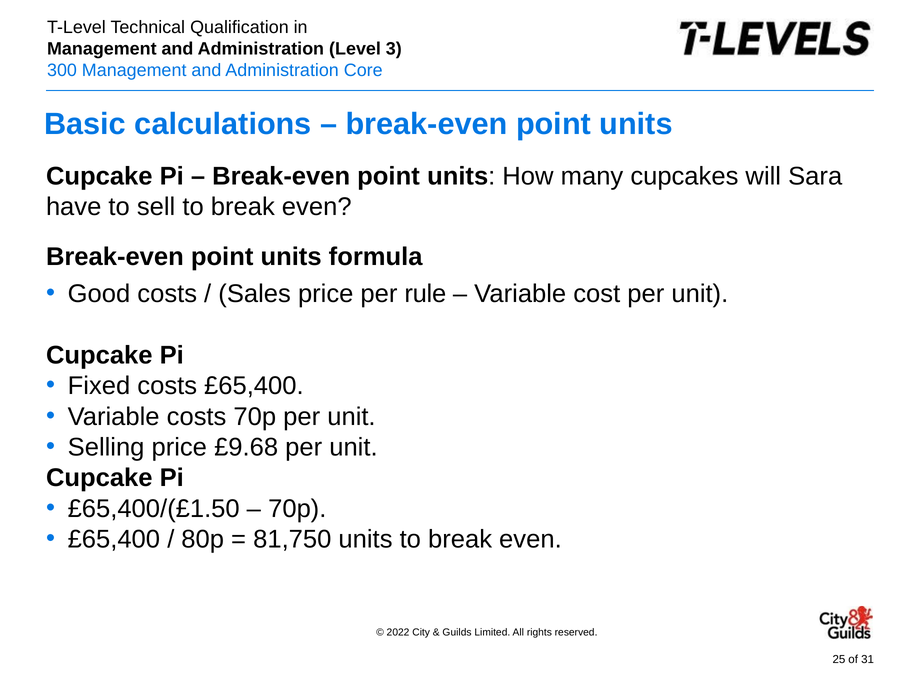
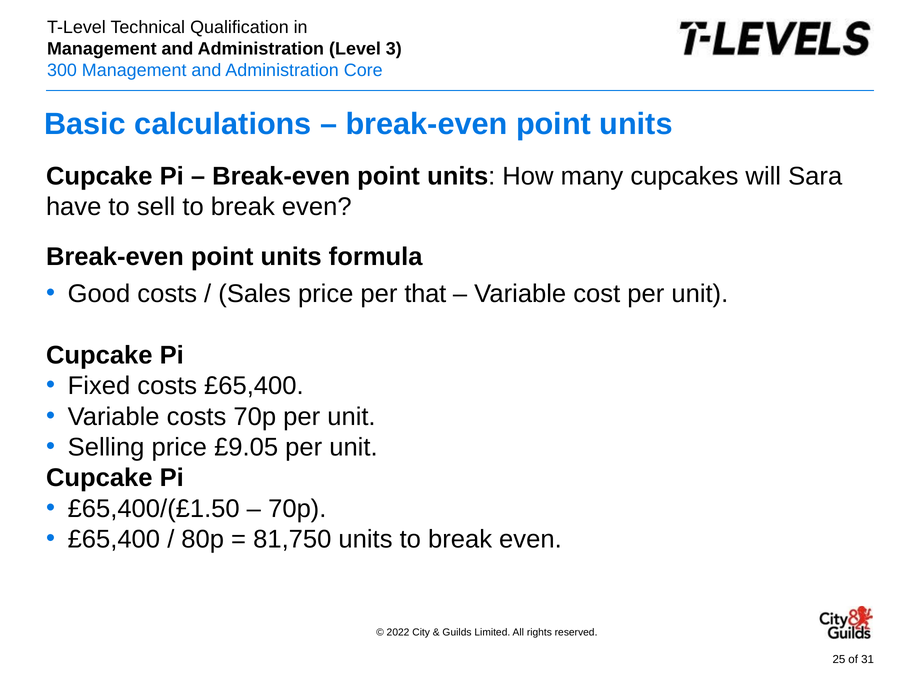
rule: rule -> that (425, 294)
£9.68: £9.68 -> £9.05 (246, 447)
